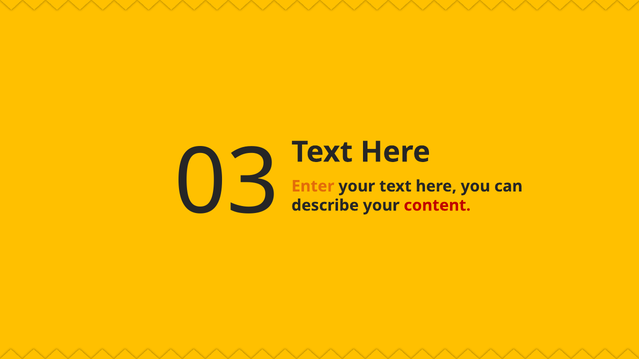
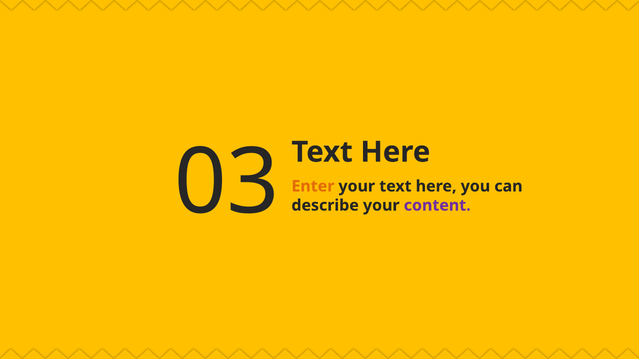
content colour: red -> purple (437, 206)
